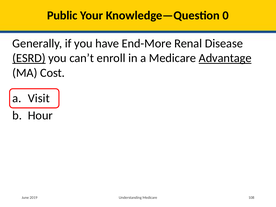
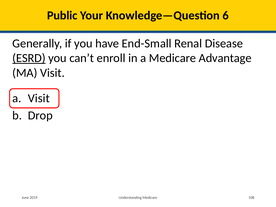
0: 0 -> 6 (226, 15)
End-More: End-More -> End-Small (147, 43)
Advantage underline: present -> none (225, 58)
MA Cost: Cost -> Visit (52, 73)
Hour: Hour -> Drop (40, 115)
